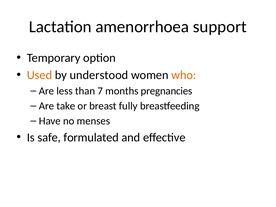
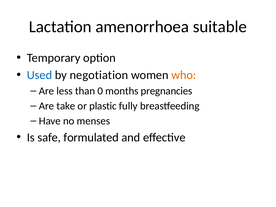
support: support -> suitable (220, 27)
Used colour: orange -> blue (40, 75)
understood: understood -> negotiation (99, 75)
7: 7 -> 0 (100, 91)
breast: breast -> plastic (103, 106)
